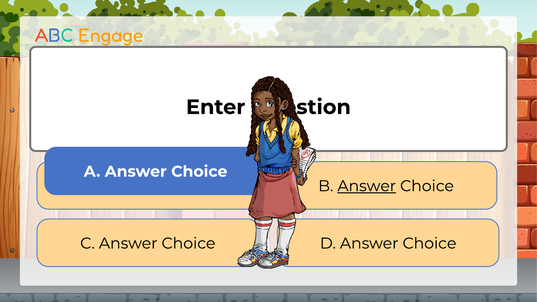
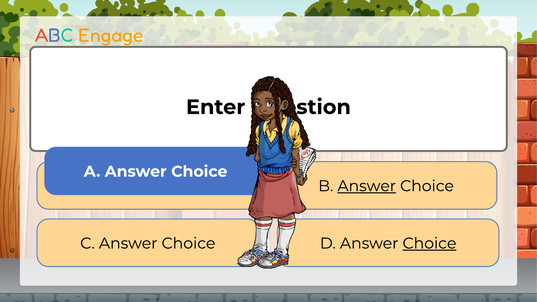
Choice underline: none -> present (429, 243)
